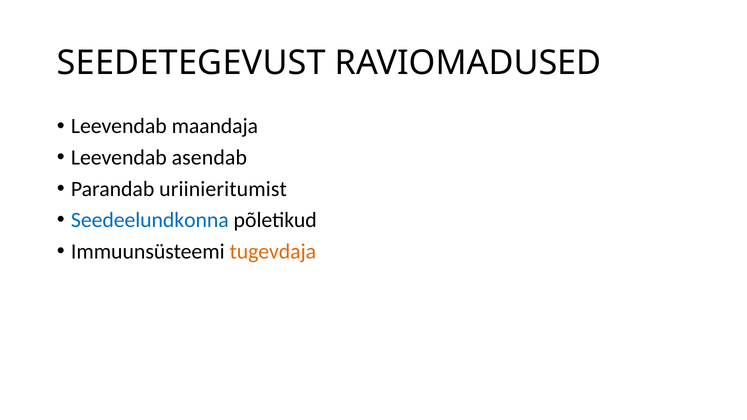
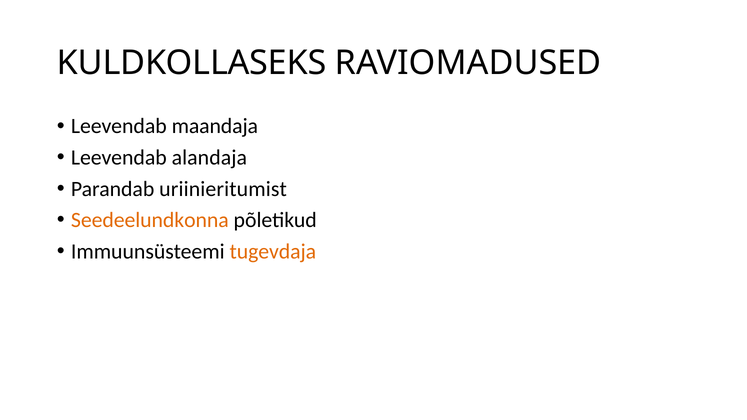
SEEDETEGEVUST: SEEDETEGEVUST -> KULDKOLLASEKS (192, 63)
asendab: asendab -> alandaja (209, 158)
Seedeelundkonna colour: blue -> orange (150, 220)
